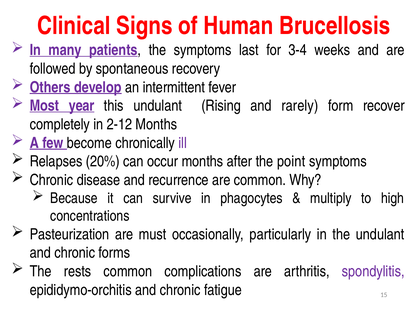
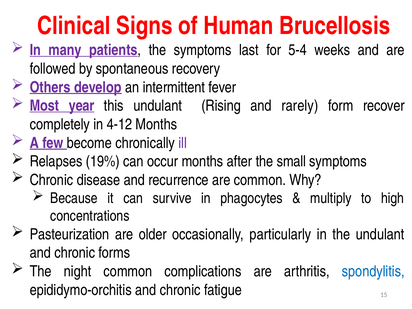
3-4: 3-4 -> 5-4 (298, 50)
2-12: 2-12 -> 4-12 (119, 124)
20%: 20% -> 19% (103, 161)
point: point -> small (291, 161)
must: must -> older (153, 234)
rests: rests -> night (78, 271)
spondylitis colour: purple -> blue (373, 271)
